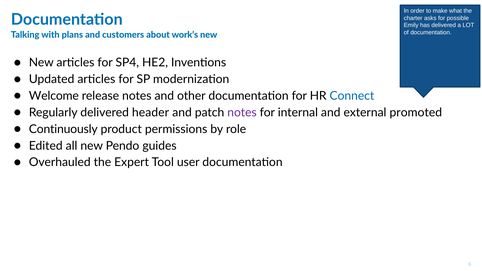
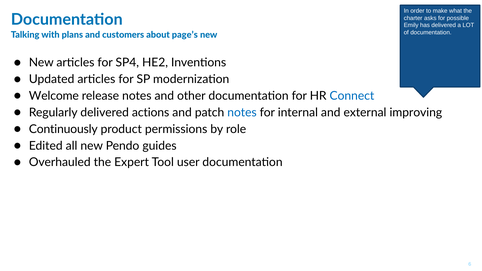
work’s: work’s -> page’s (185, 35)
header: header -> actions (151, 113)
notes colour: purple -> blue (242, 113)
promoted: promoted -> improving (416, 113)
